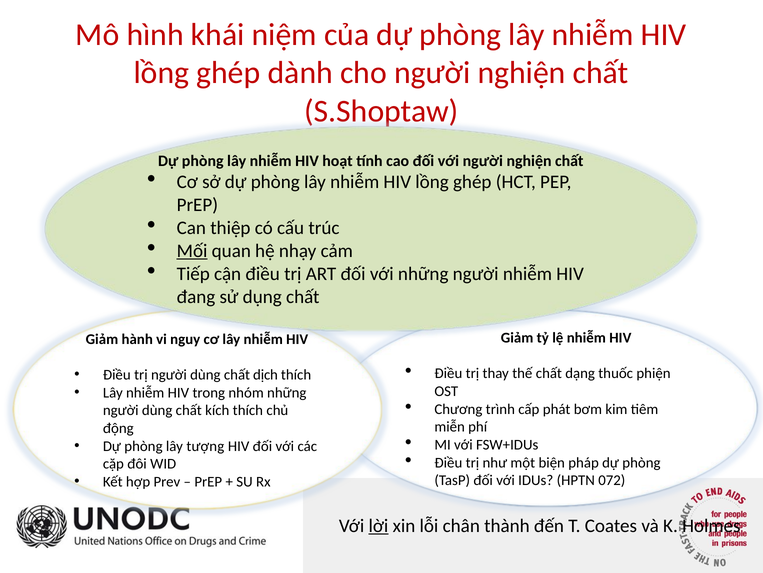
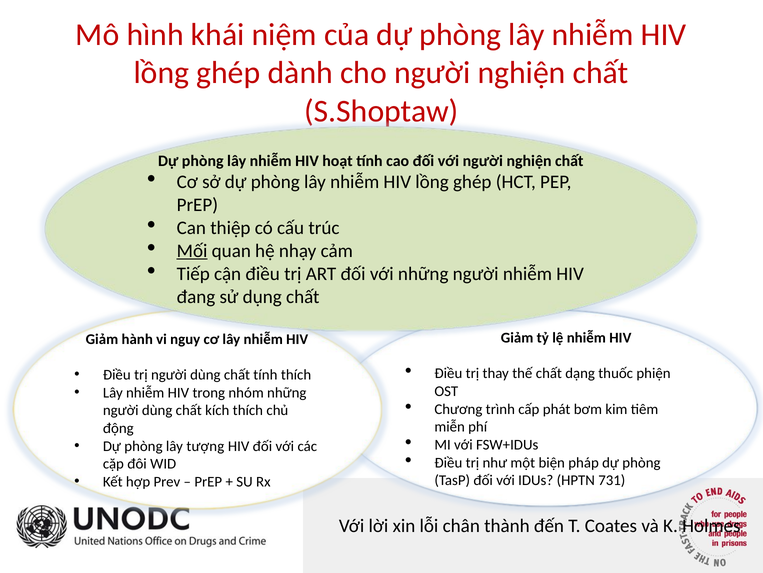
chất dịch: dịch -> tính (265, 374)
072: 072 -> 731 (612, 480)
lời underline: present -> none (378, 525)
